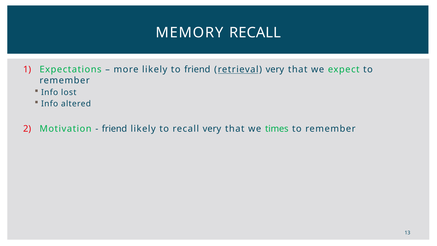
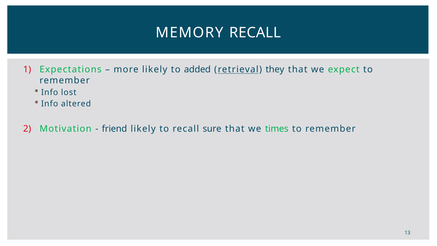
to friend: friend -> added (197, 69)
retrieval very: very -> they (275, 69)
recall very: very -> sure (212, 129)
